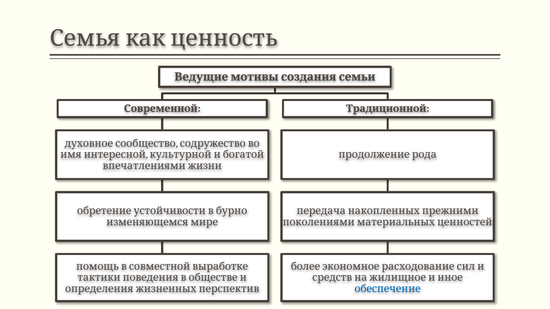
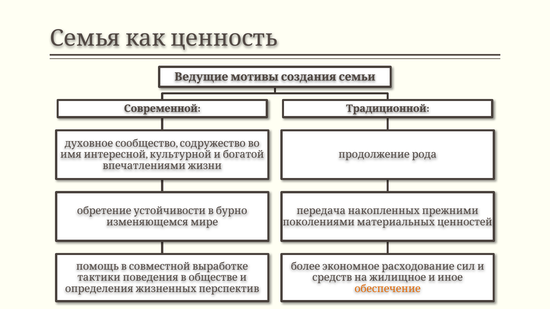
обеспечение colour: blue -> orange (388, 289)
